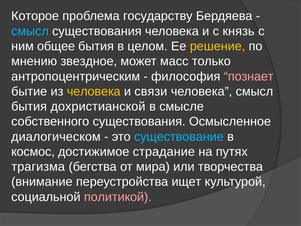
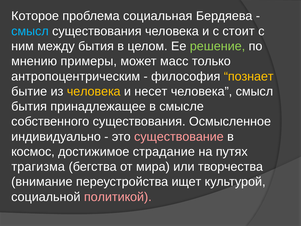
государству: государству -> социальная (158, 16)
князь: князь -> стоит (239, 31)
общее: общее -> между (56, 46)
решение colour: yellow -> light green (217, 46)
звездное: звездное -> примеры (89, 61)
познает colour: pink -> yellow (249, 76)
связи: связи -> несет (151, 91)
дохристианской: дохристианской -> принадлежащее (98, 106)
диалогическом: диалогическом -> индивидуально (56, 136)
существование colour: light blue -> pink (179, 136)
